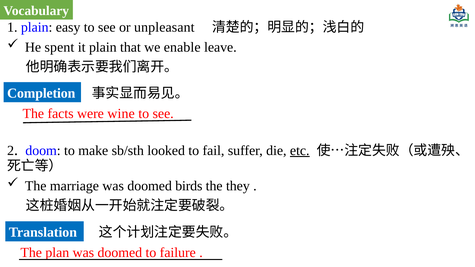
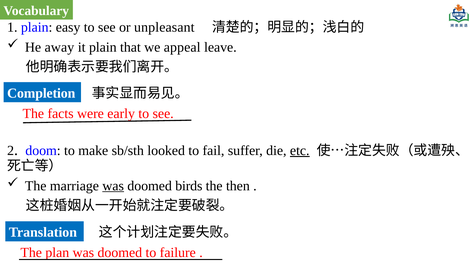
spent: spent -> away (59, 47)
enable: enable -> appeal (182, 47)
wine: wine -> early (121, 114)
was underline: none -> present (113, 186)
they: they -> then (238, 186)
